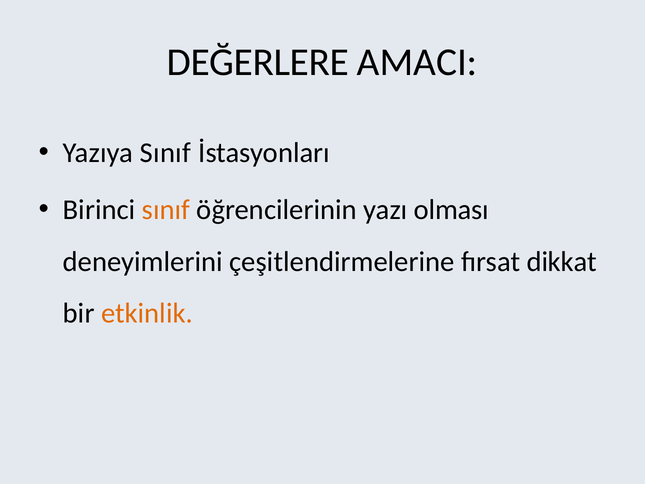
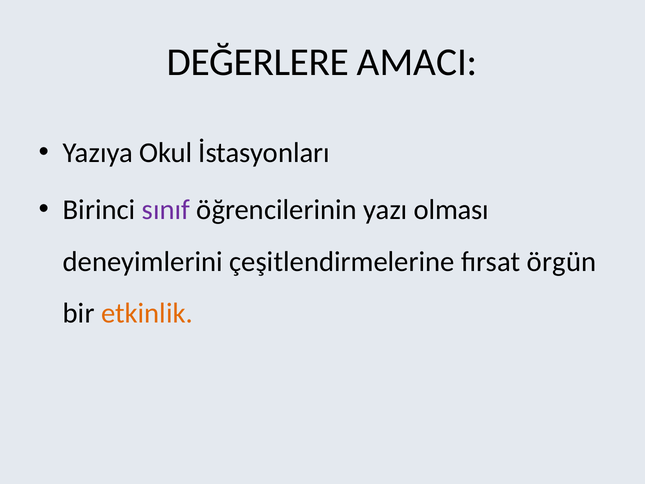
Yazıya Sınıf: Sınıf -> Okul (166, 153)
sınıf colour: orange -> purple (166, 210)
dikkat: dikkat -> örgün (562, 261)
